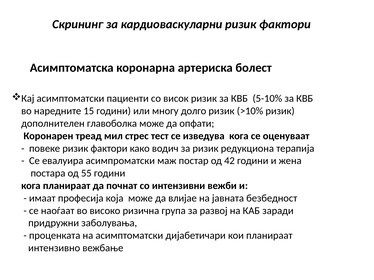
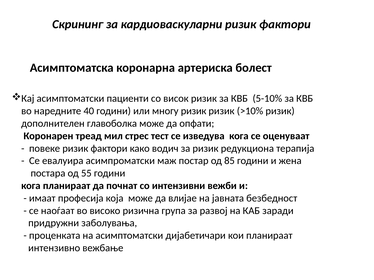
15: 15 -> 40 (89, 111)
многу долго: долго -> ризик (194, 111)
42: 42 -> 85 (229, 161)
